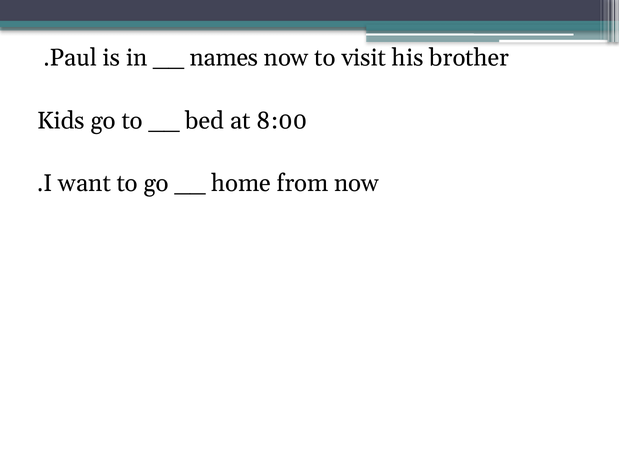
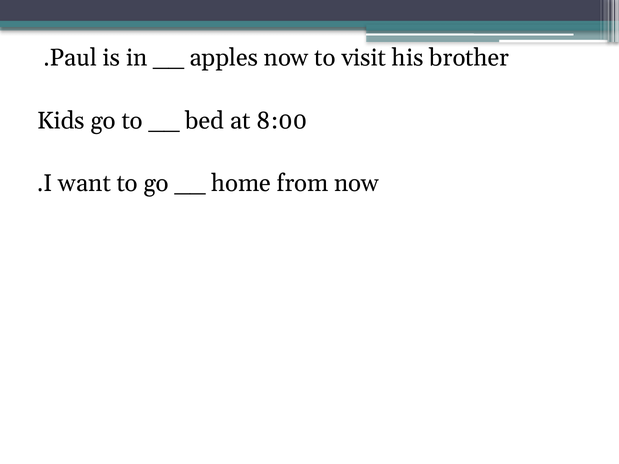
names: names -> apples (224, 58)
